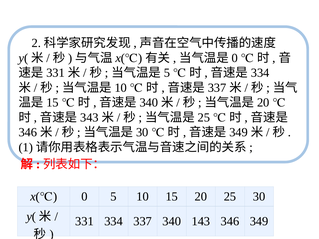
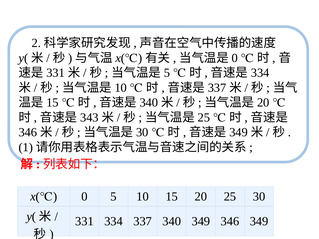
340 143: 143 -> 349 (201, 221)
